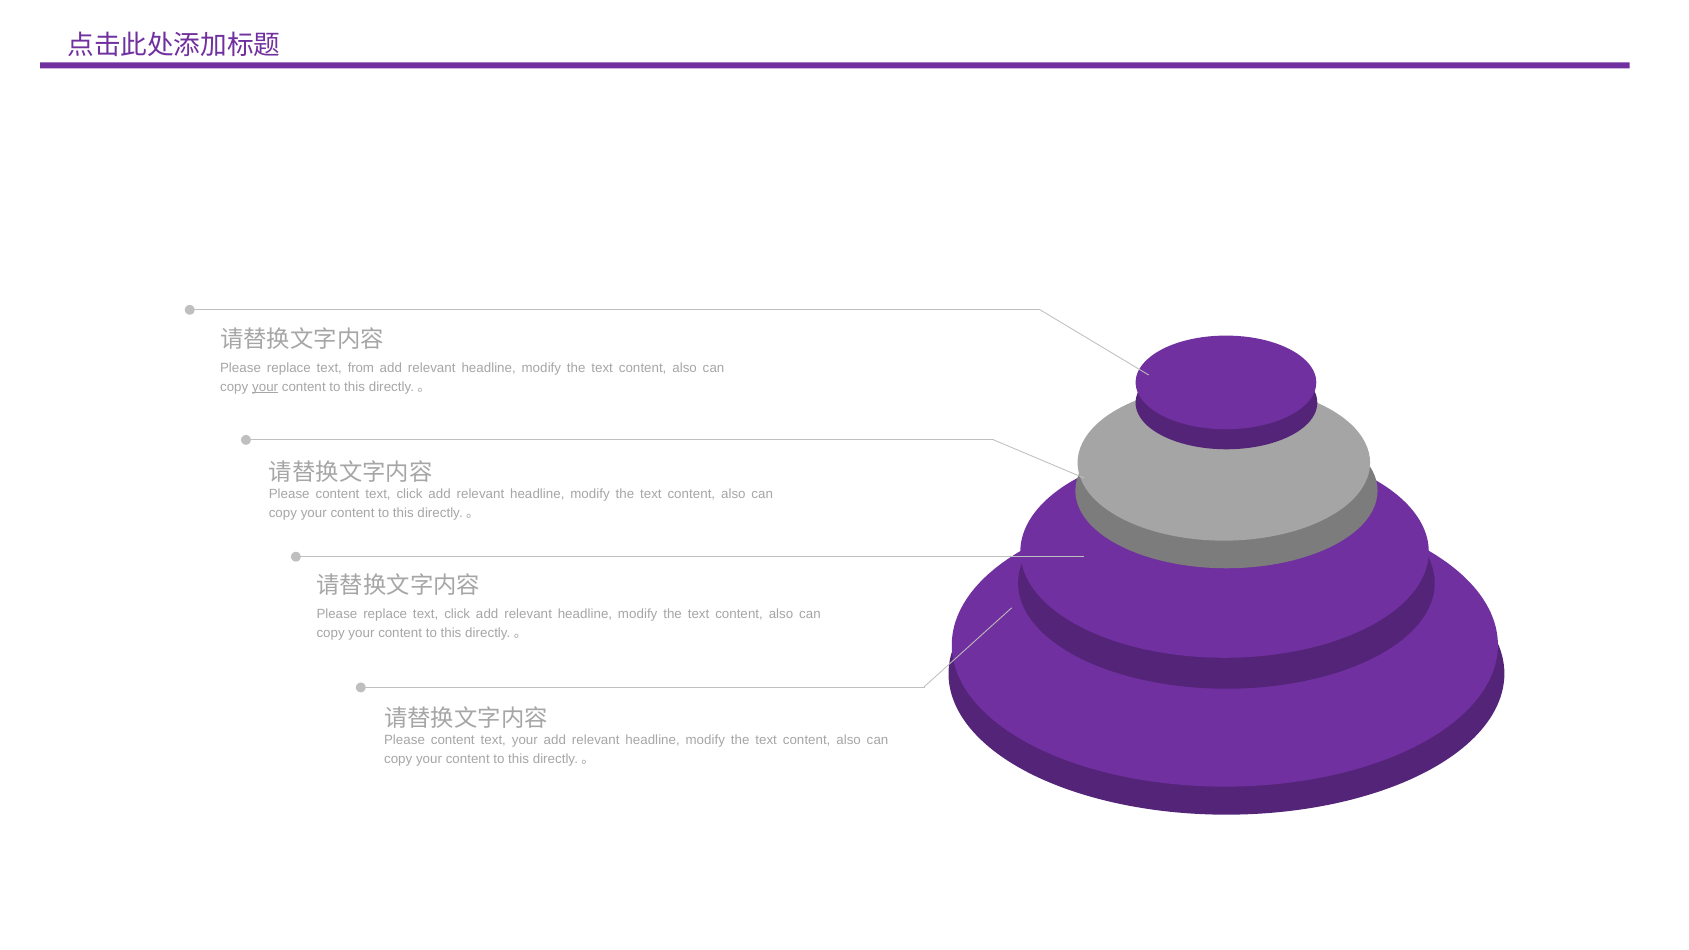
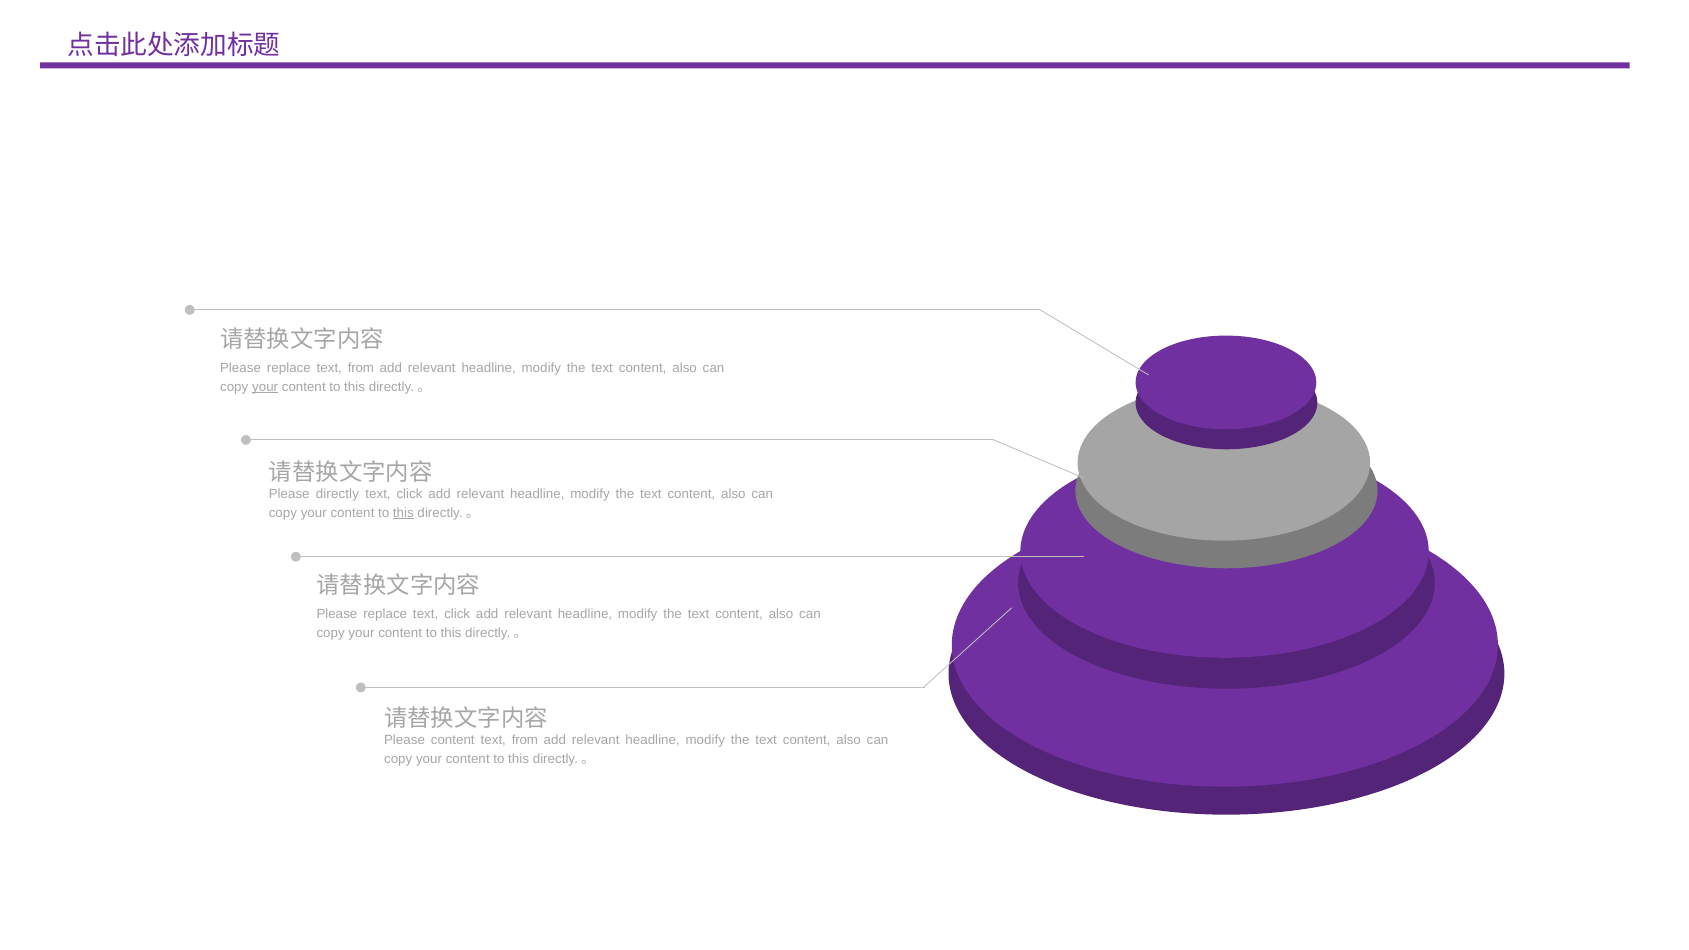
content: content -> directly (337, 494)
this underline: none -> present (403, 513)
your: your -> from (525, 740)
